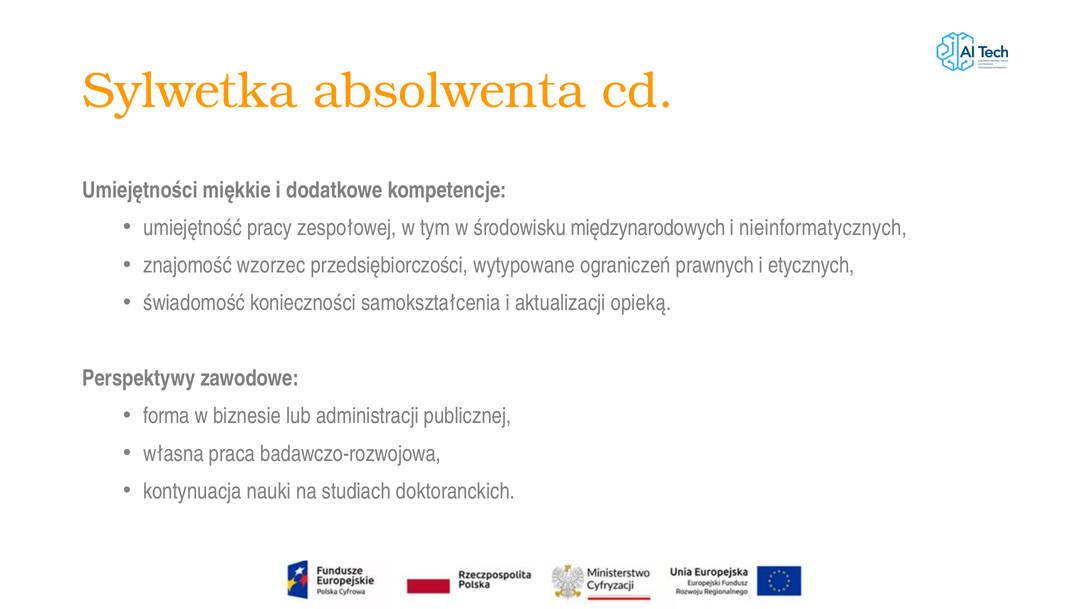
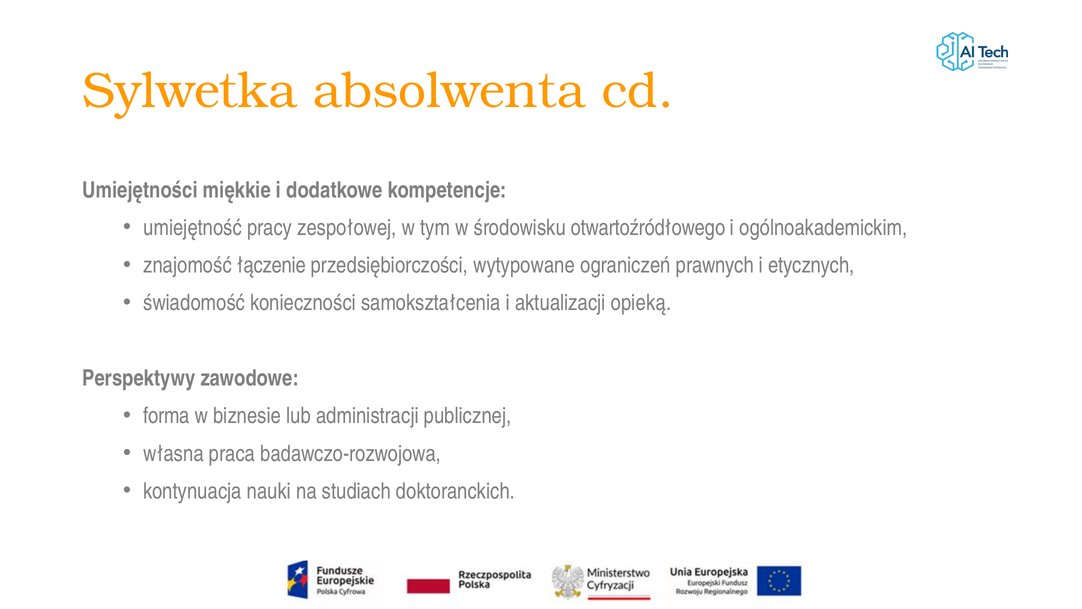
międzynarodowych: międzynarodowych -> otwartoźródłowego (648, 228)
nieinformatycznych: nieinformatycznych -> ogólnoakademickim (823, 228)
wzorzec: wzorzec -> łączenie (271, 265)
